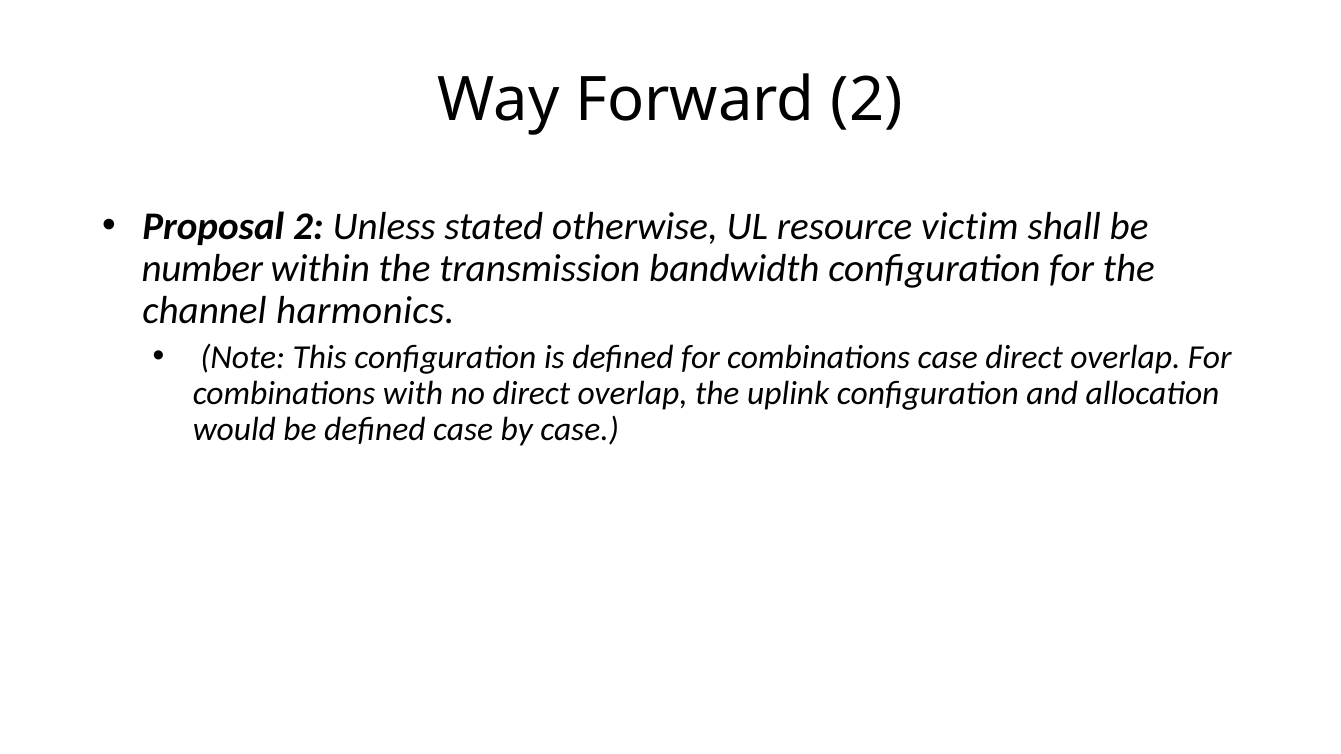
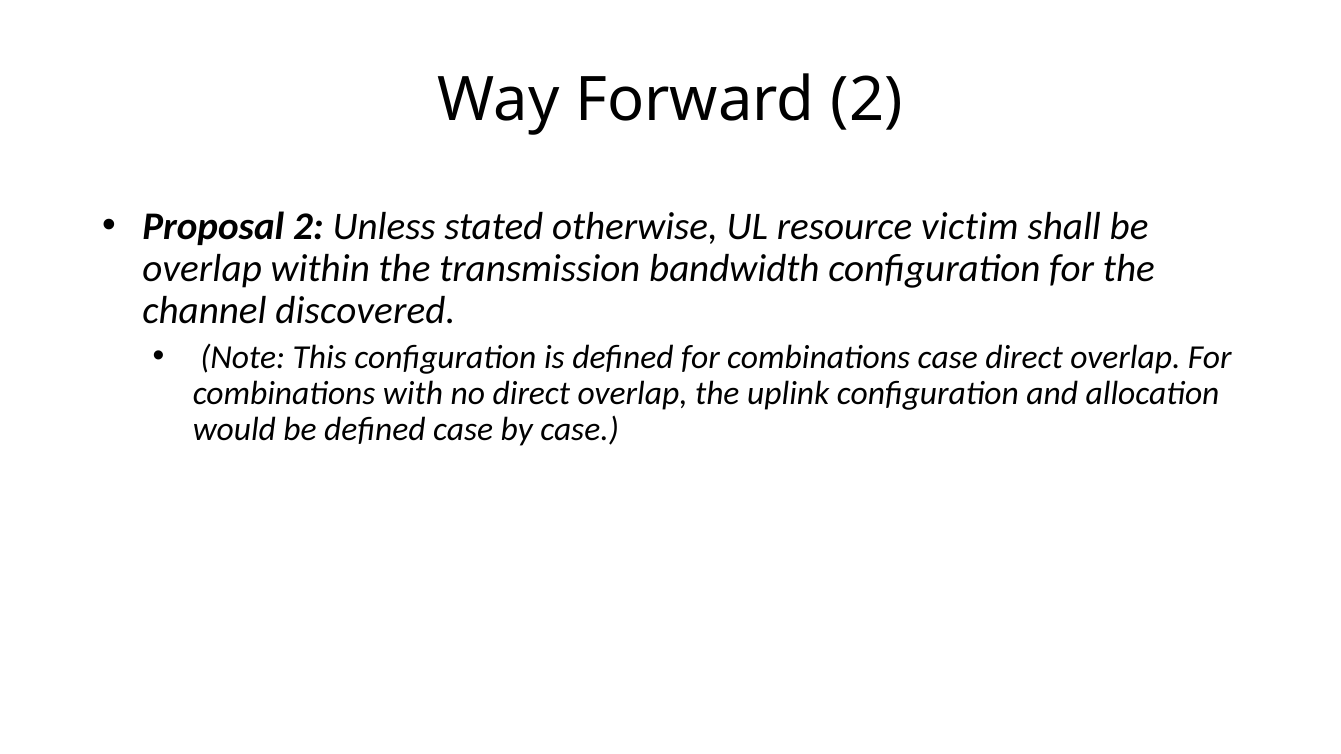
number: number -> overlap (202, 269)
harmonics: harmonics -> discovered (365, 311)
